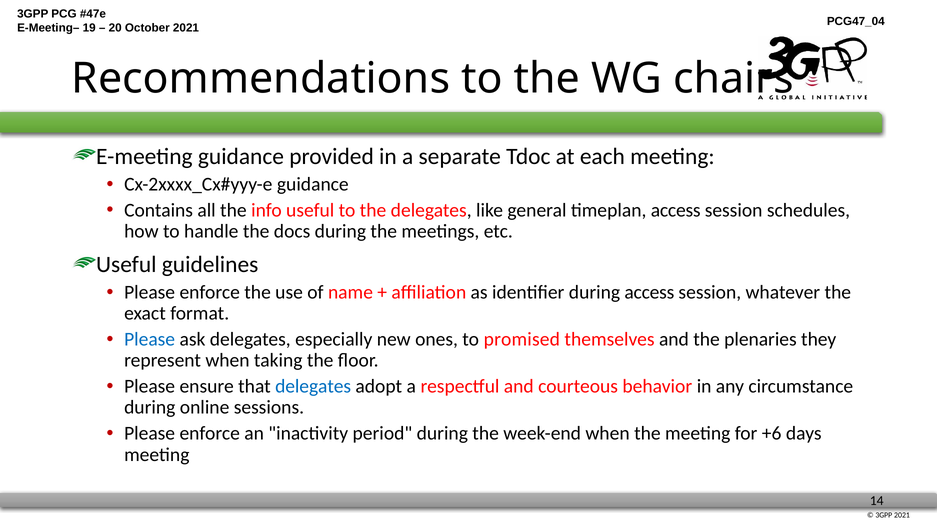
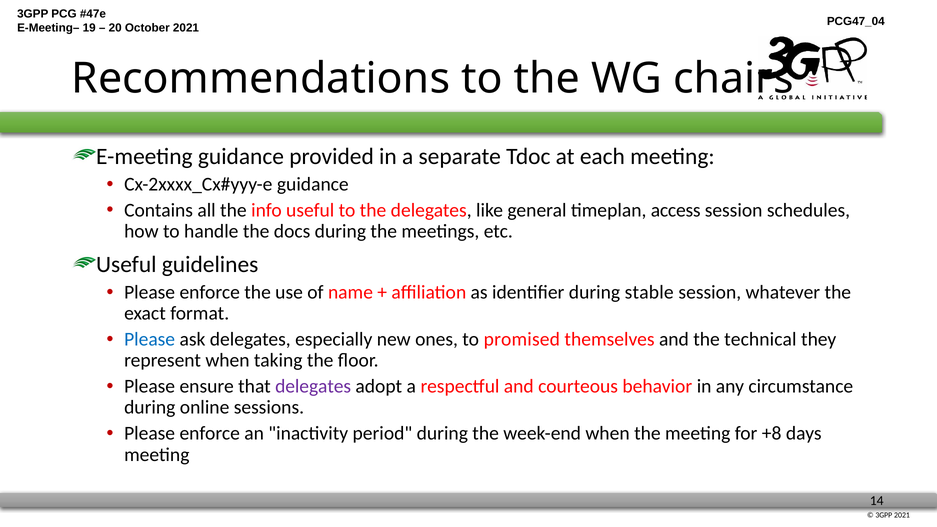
during access: access -> stable (649, 292)
plenaries: plenaries -> technical (760, 339)
delegates colour: blue -> purple (313, 387)
+6: +6 -> +8 (772, 434)
